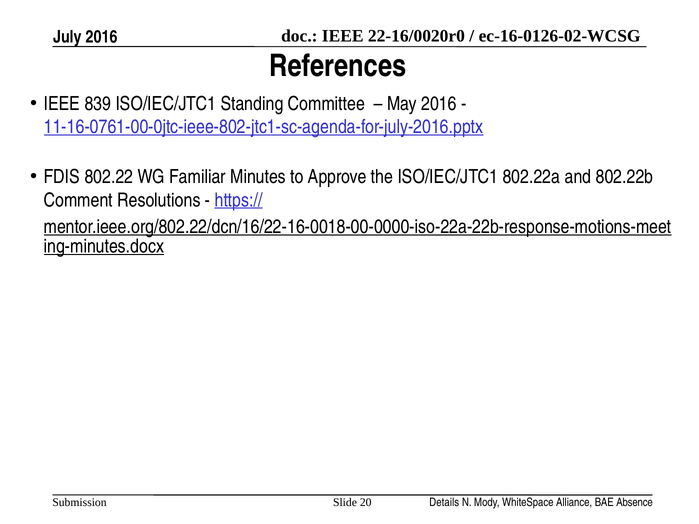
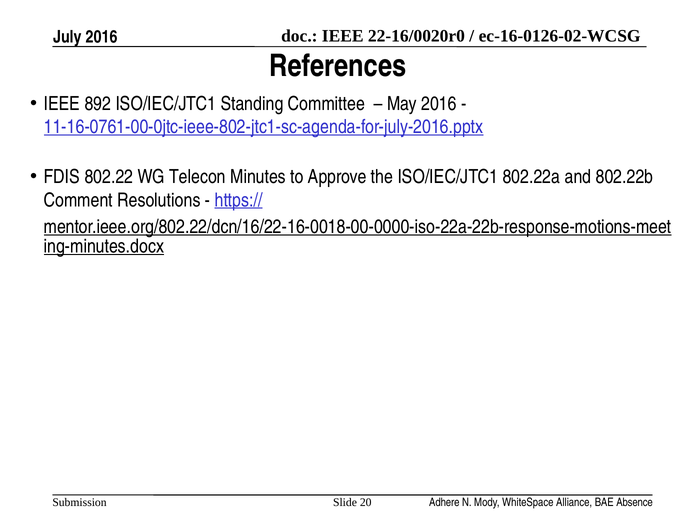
839: 839 -> 892 (98, 104)
Familiar: Familiar -> Telecon (198, 177)
Details: Details -> Adhere (444, 503)
